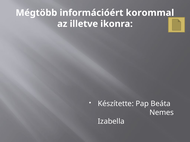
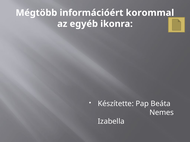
illetve: illetve -> egyéb (84, 24)
